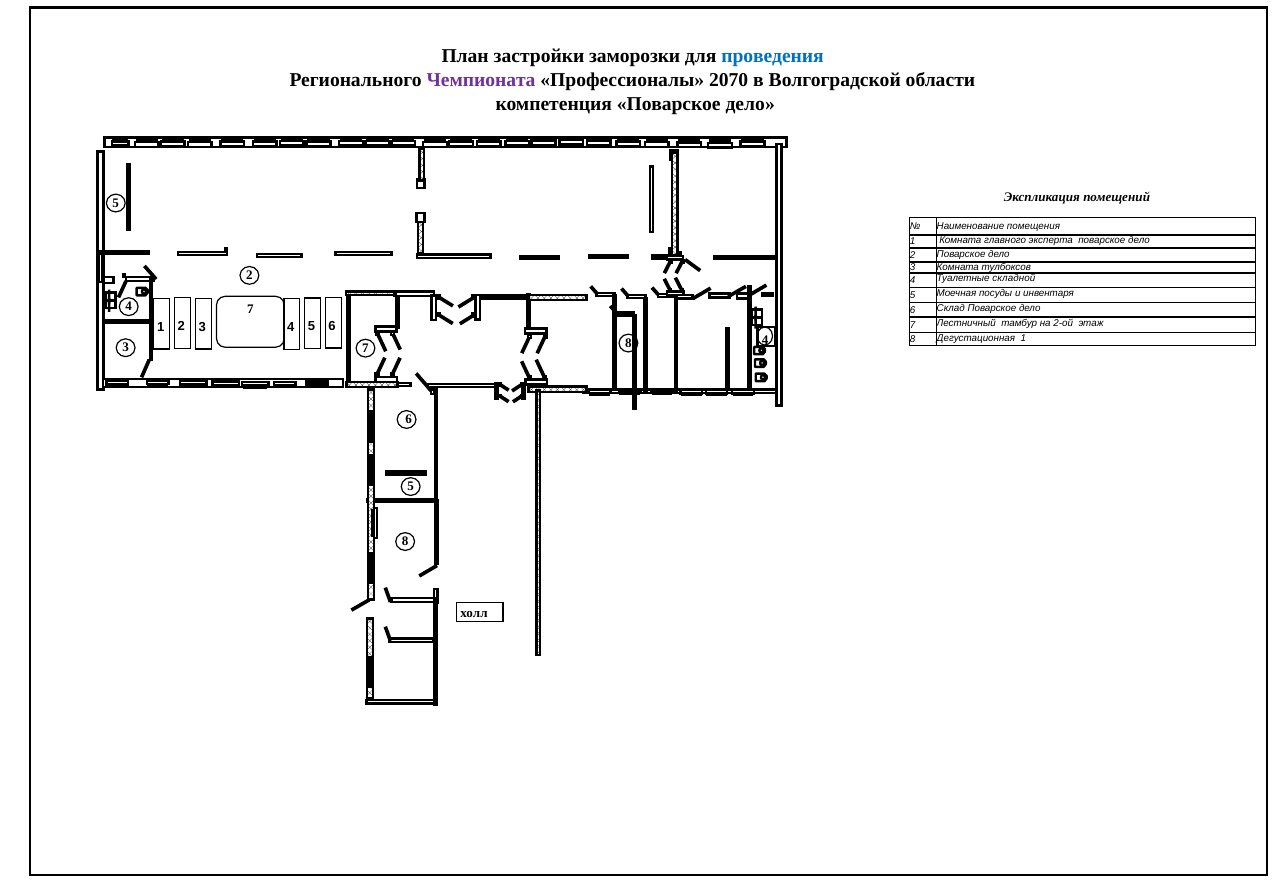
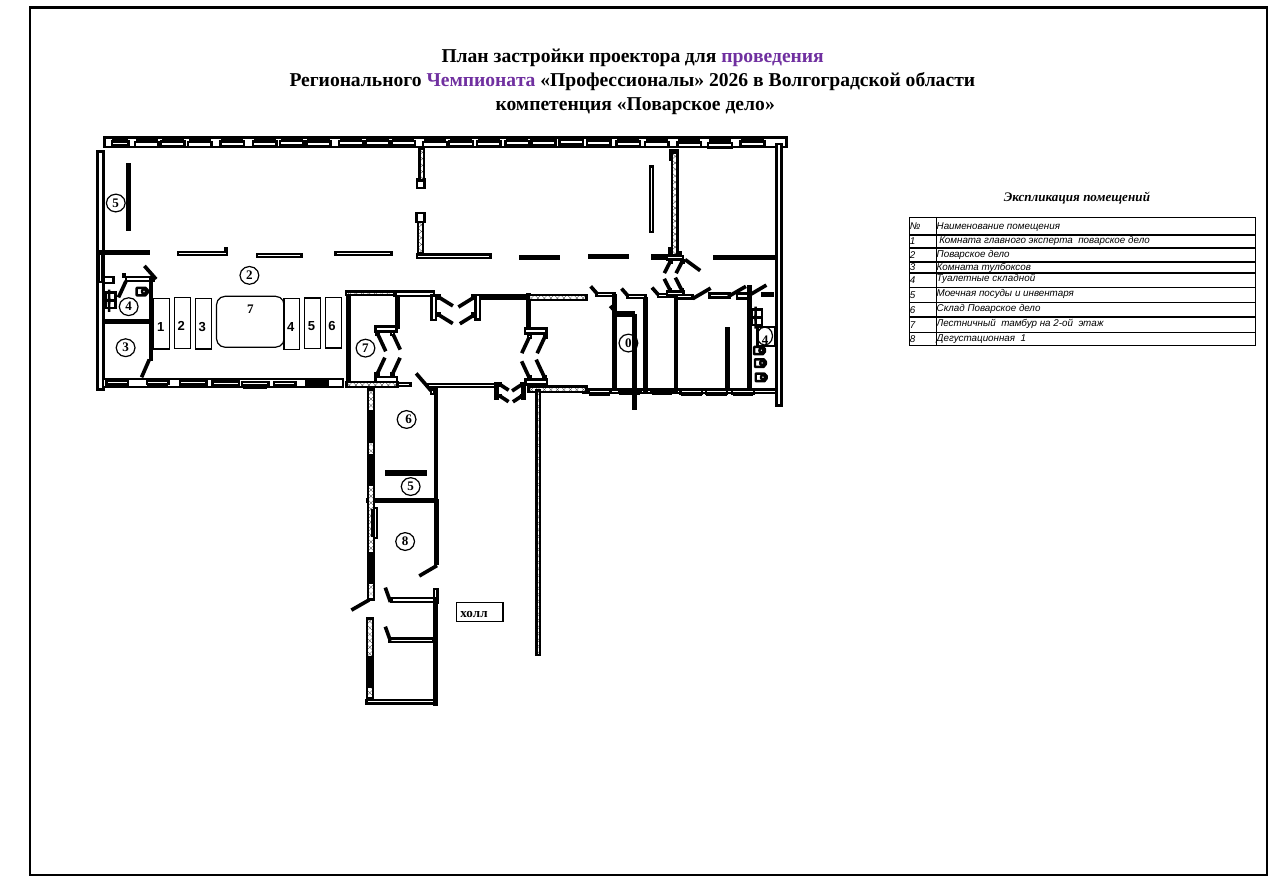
заморозки: заморозки -> проектора (635, 57)
проведения colour: blue -> purple (773, 57)
2070: 2070 -> 2026 (729, 80)
3 8: 8 -> 0 (628, 343)
